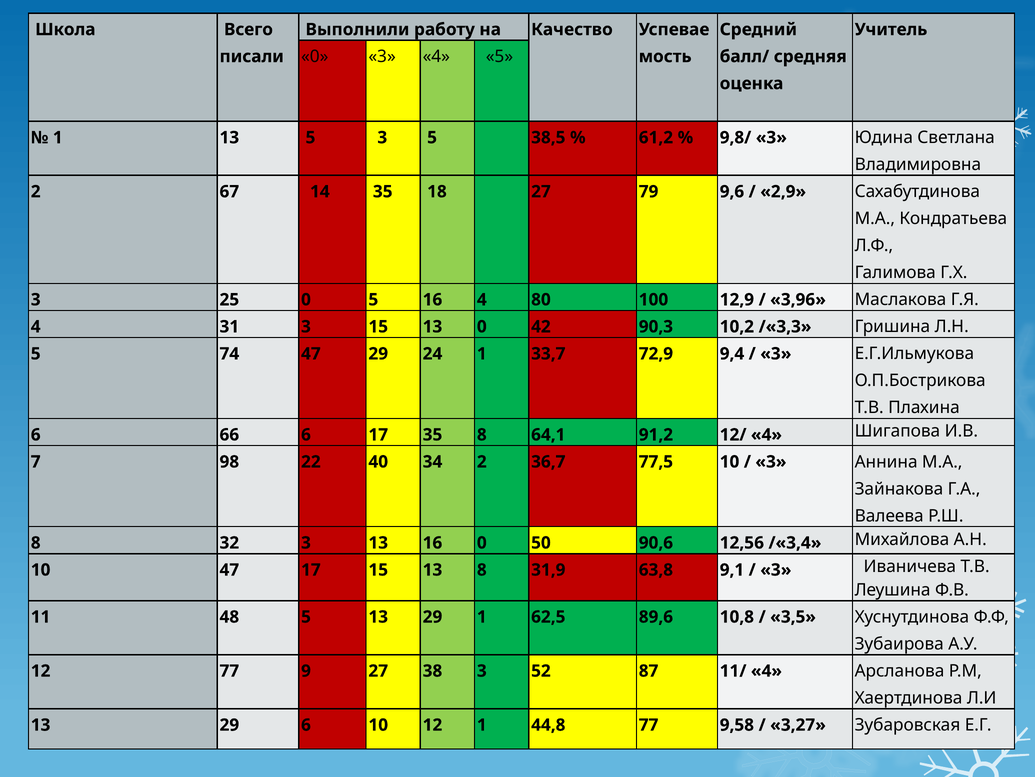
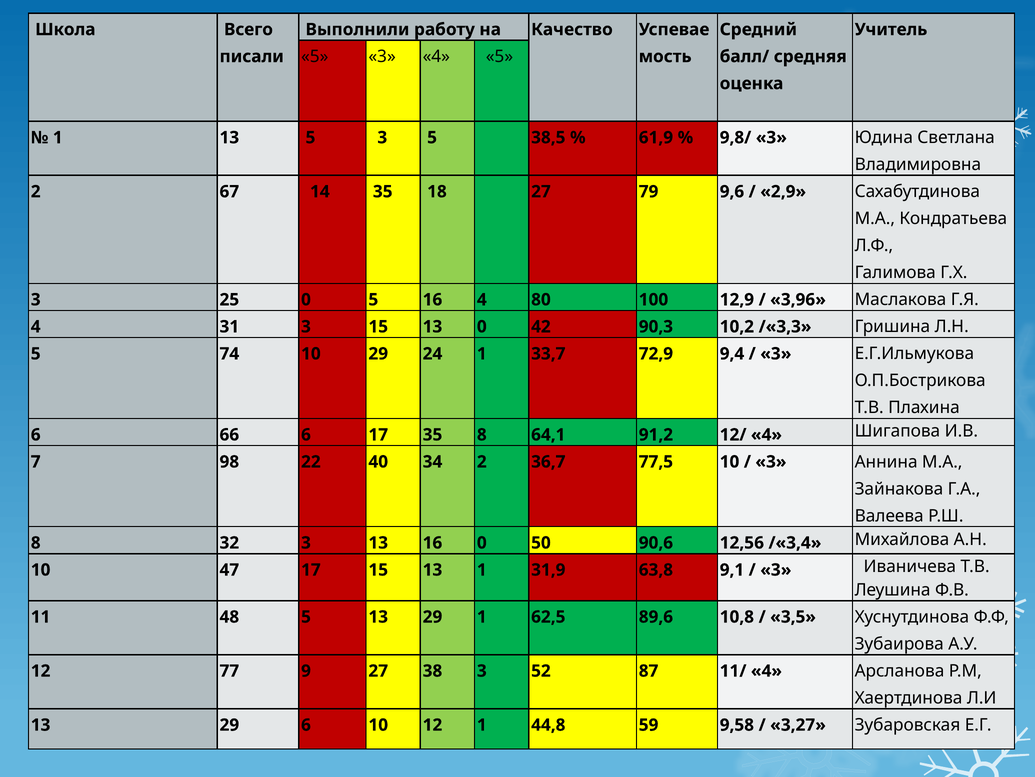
0: 0 -> 5 (315, 56)
61,2: 61,2 -> 61,9 (656, 137)
74 47: 47 -> 10 (311, 353)
13 8: 8 -> 1 (482, 569)
44,8 77: 77 -> 59 (649, 724)
